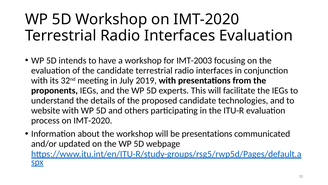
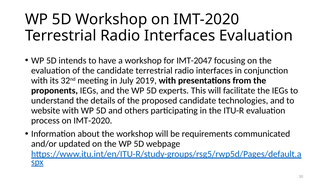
IMT-2003: IMT-2003 -> IMT-2047 (194, 60)
be presentations: presentations -> requirements (207, 134)
